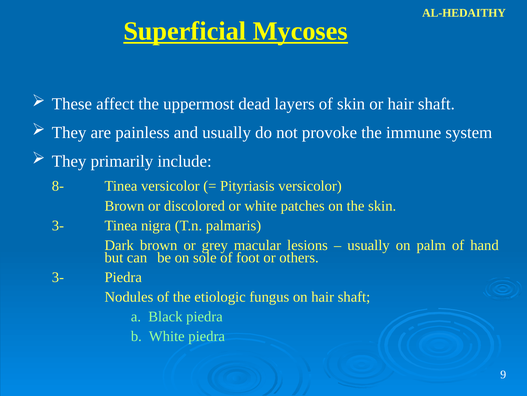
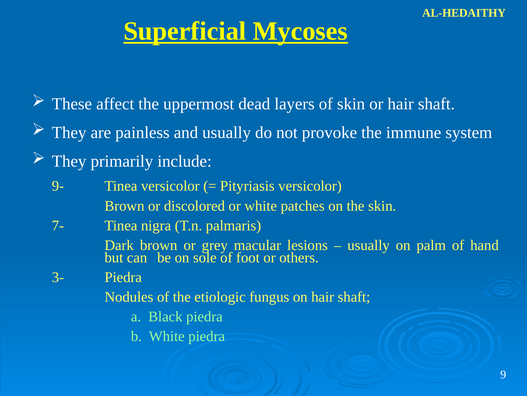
8-: 8- -> 9- (58, 185)
3-: 3- -> 7- (58, 225)
